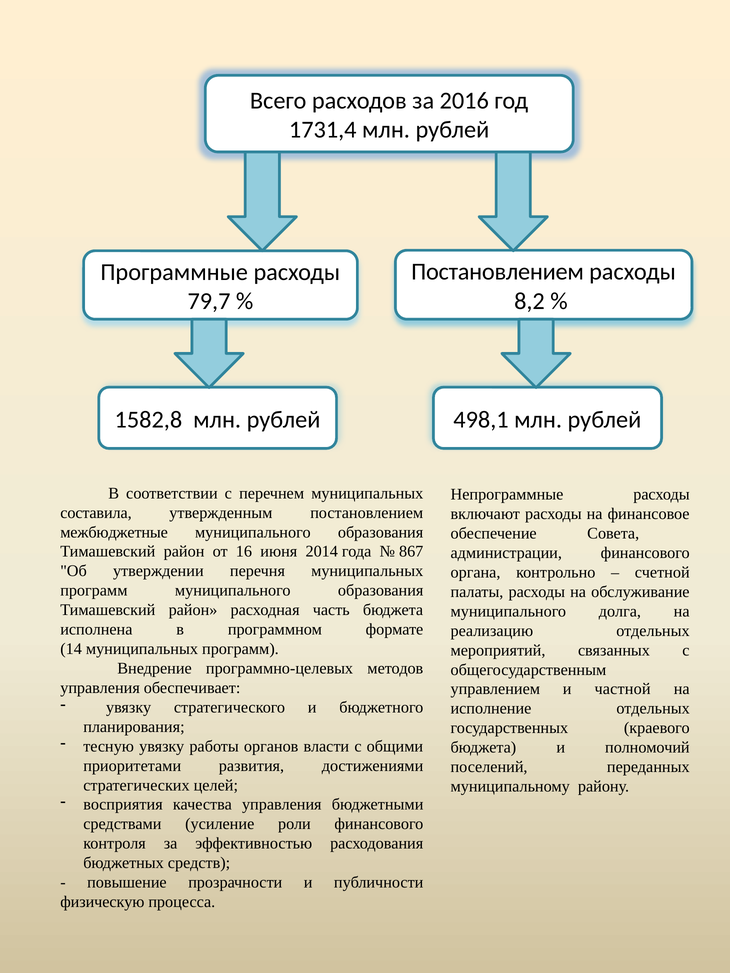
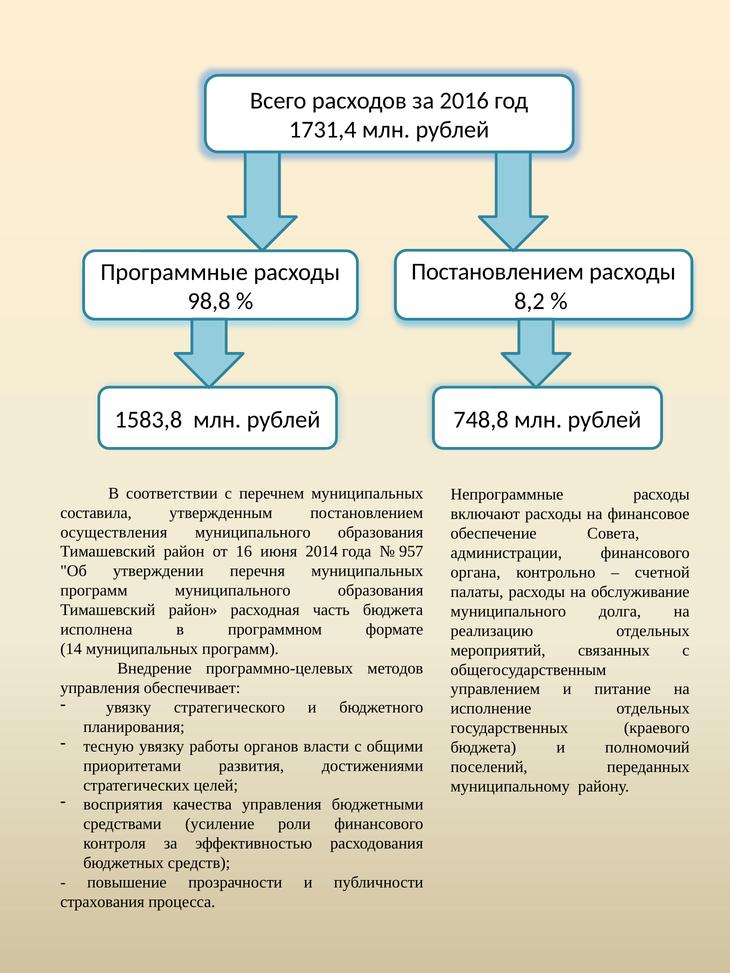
79,7: 79,7 -> 98,8 (209, 301)
1582,8: 1582,8 -> 1583,8 (148, 420)
498,1: 498,1 -> 748,8 (481, 420)
межбюджетные: межбюджетные -> осуществления (114, 532)
867: 867 -> 957 (411, 552)
частной: частной -> питание (623, 689)
физическую: физическую -> страхования (102, 902)
